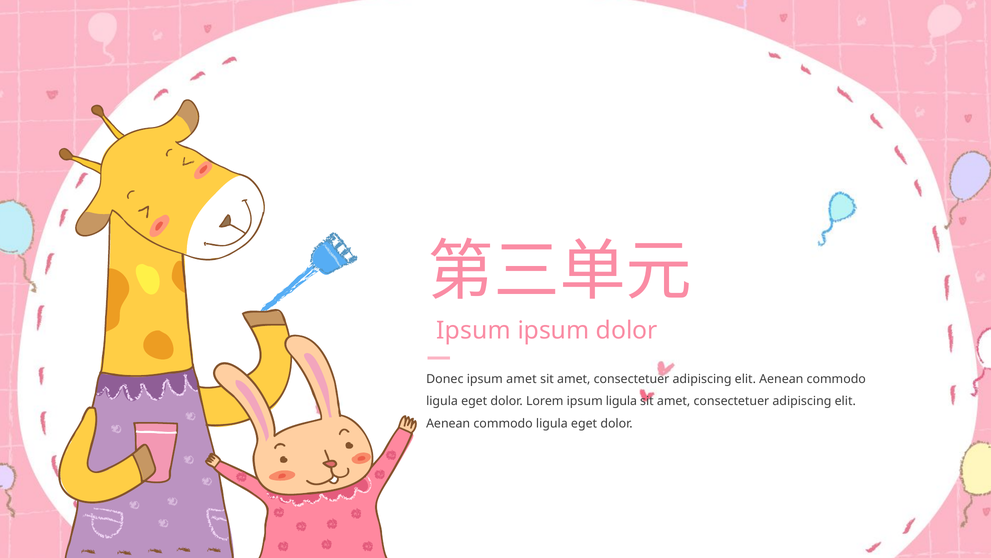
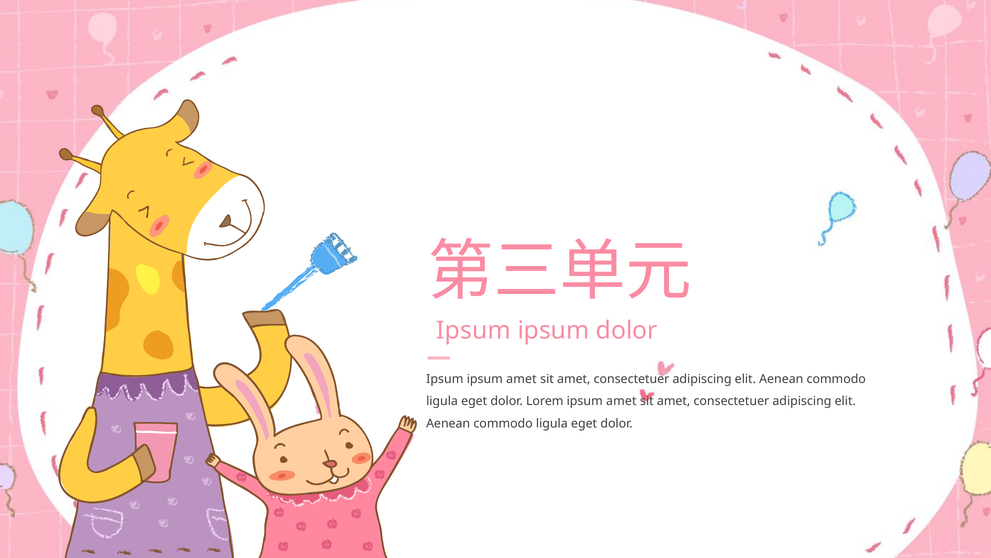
Donec: Donec -> Ipsum (445, 379)
Lorem ipsum ligula: ligula -> amet (621, 401)
